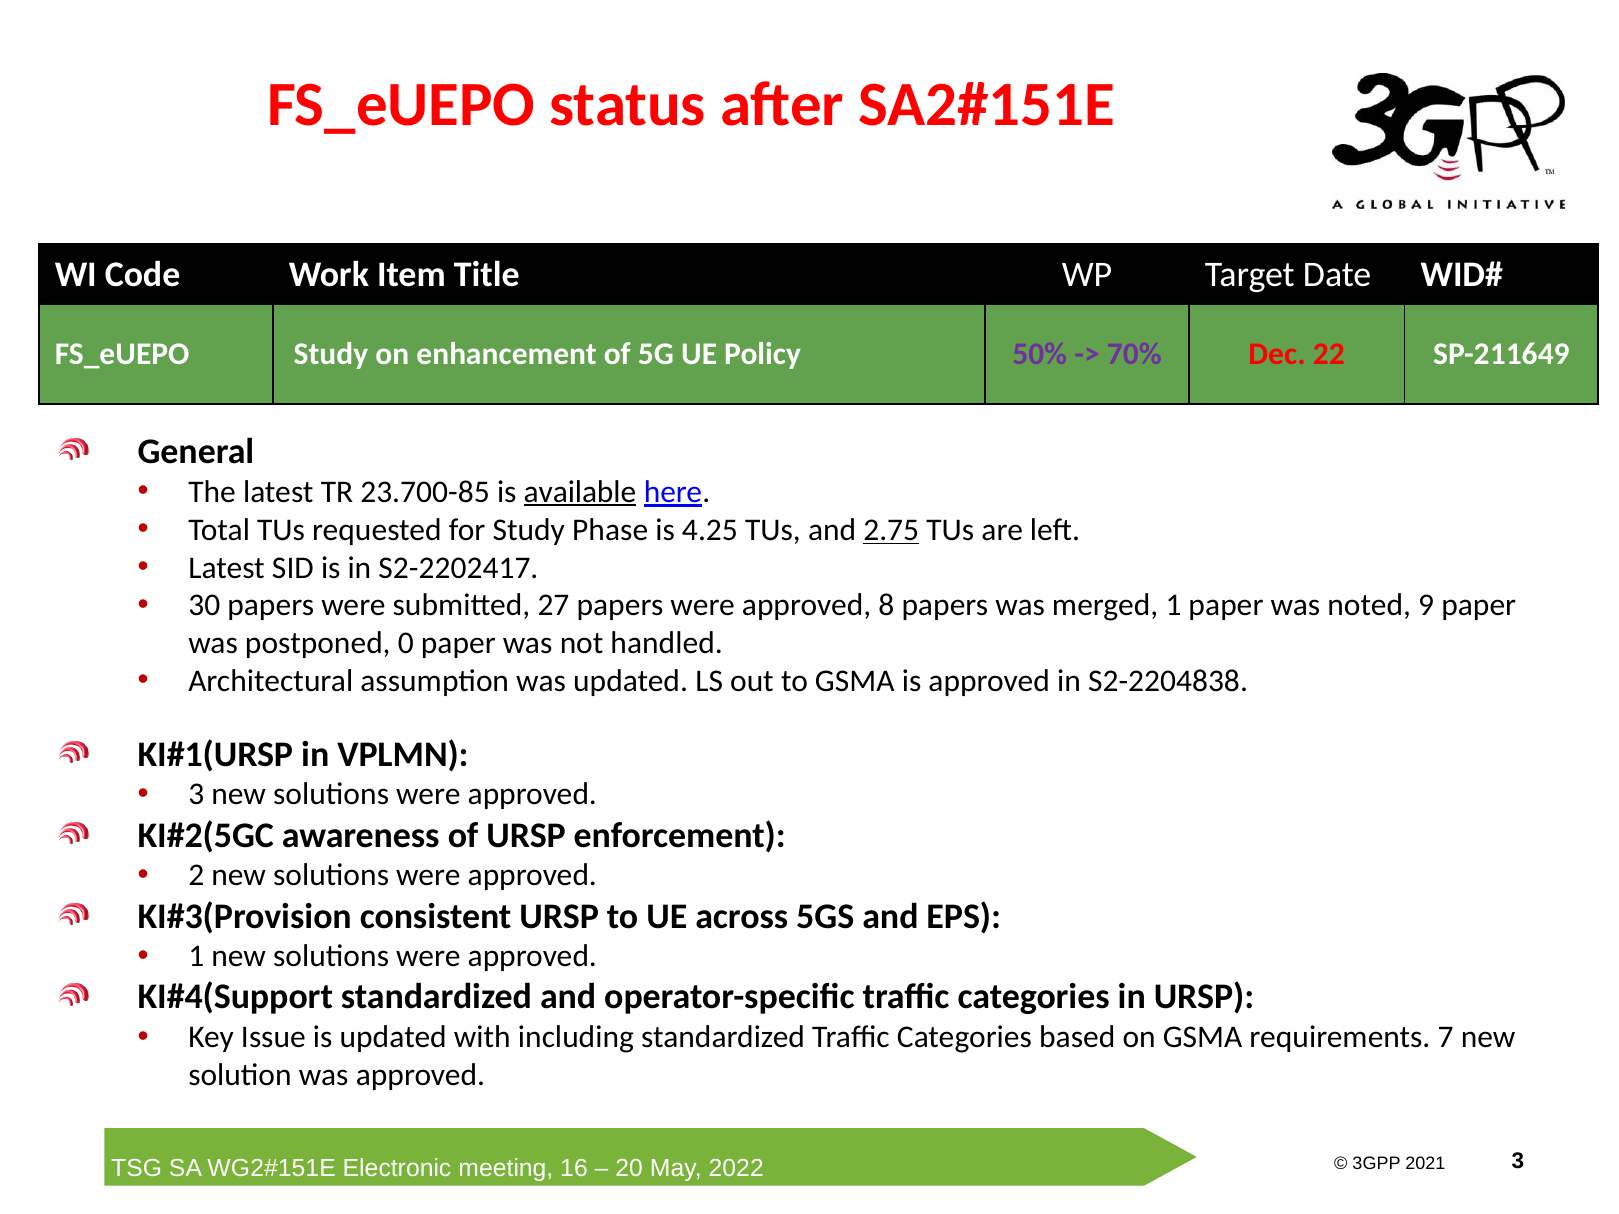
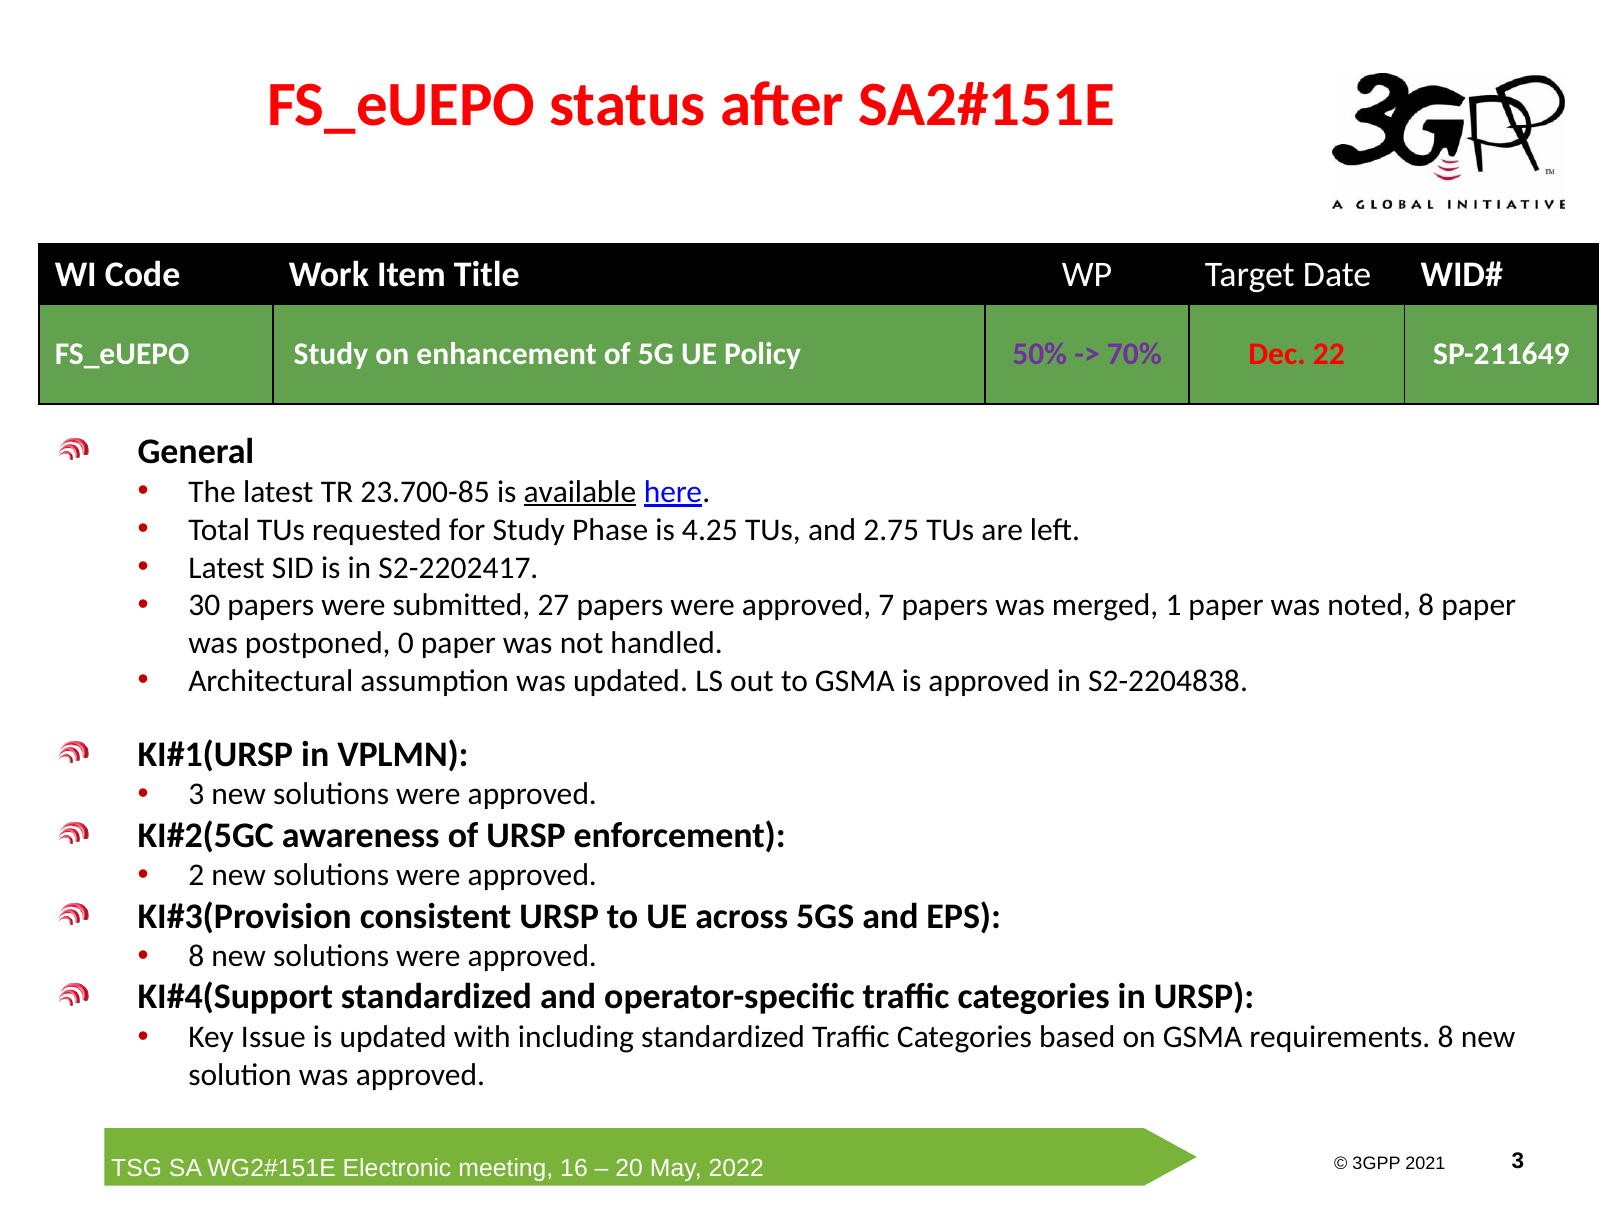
2.75 underline: present -> none (891, 530)
8: 8 -> 7 (886, 606)
noted 9: 9 -> 8 (1426, 606)
1: 1 -> 8 (196, 957)
requirements 7: 7 -> 8 (1446, 1037)
